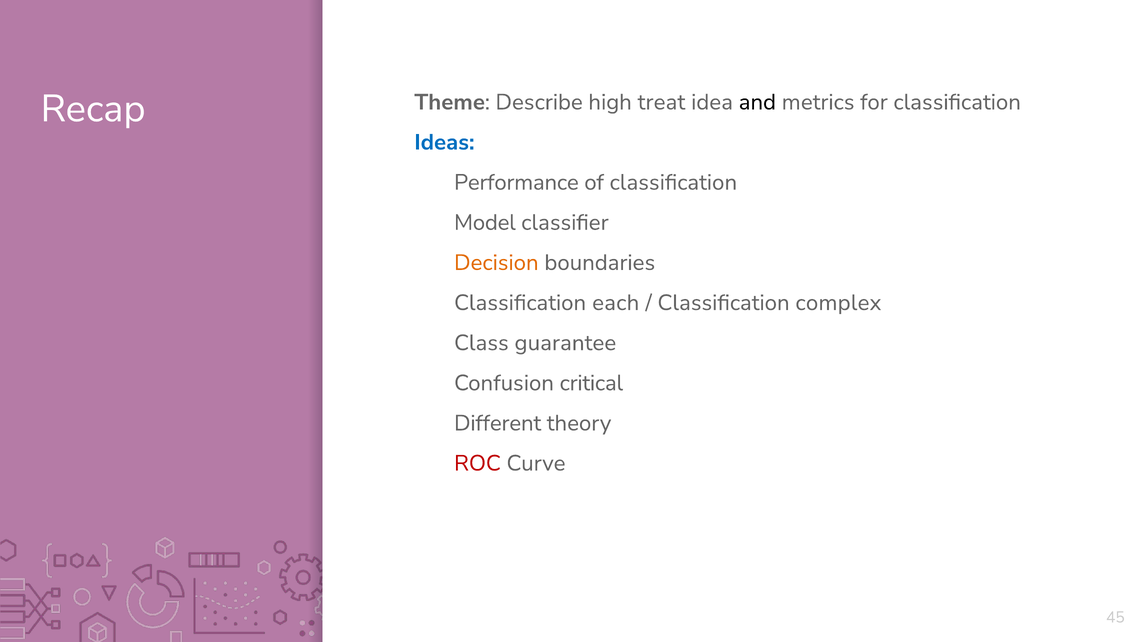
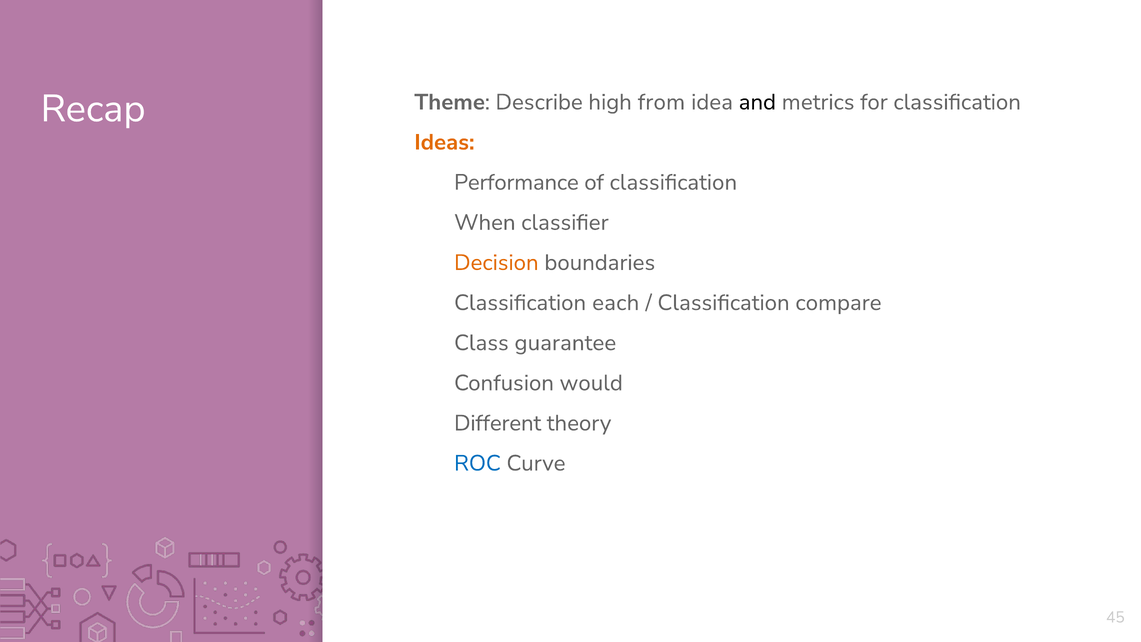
treat: treat -> from (661, 102)
Ideas colour: blue -> orange (445, 142)
Model: Model -> When (485, 222)
complex: complex -> compare (838, 303)
critical: critical -> would (591, 383)
ROC colour: red -> blue (477, 463)
